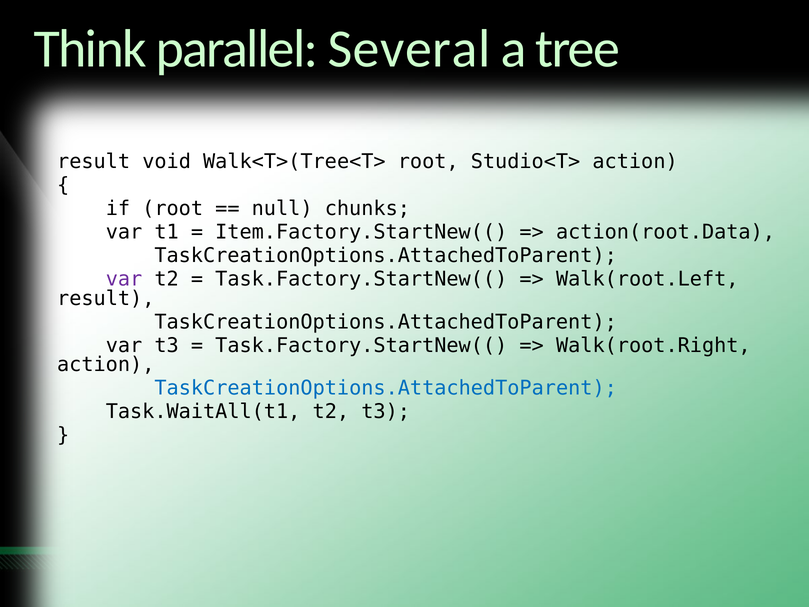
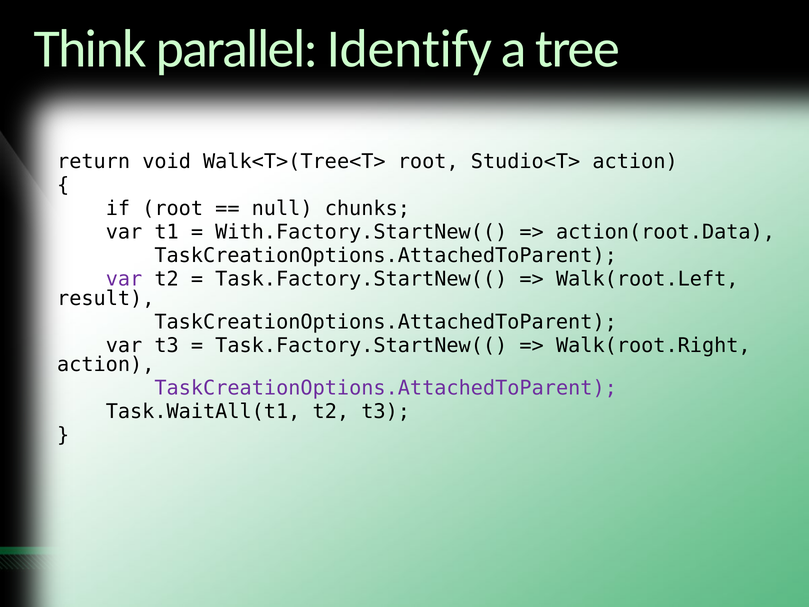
Several: Several -> Identify (409, 49)
result: result -> return (94, 161)
Item.Factory.StartNew((: Item.Factory.StartNew(( -> With.Factory.StartNew(( (361, 232)
TaskCreationOptions.AttachedToParent colour: blue -> purple (386, 388)
